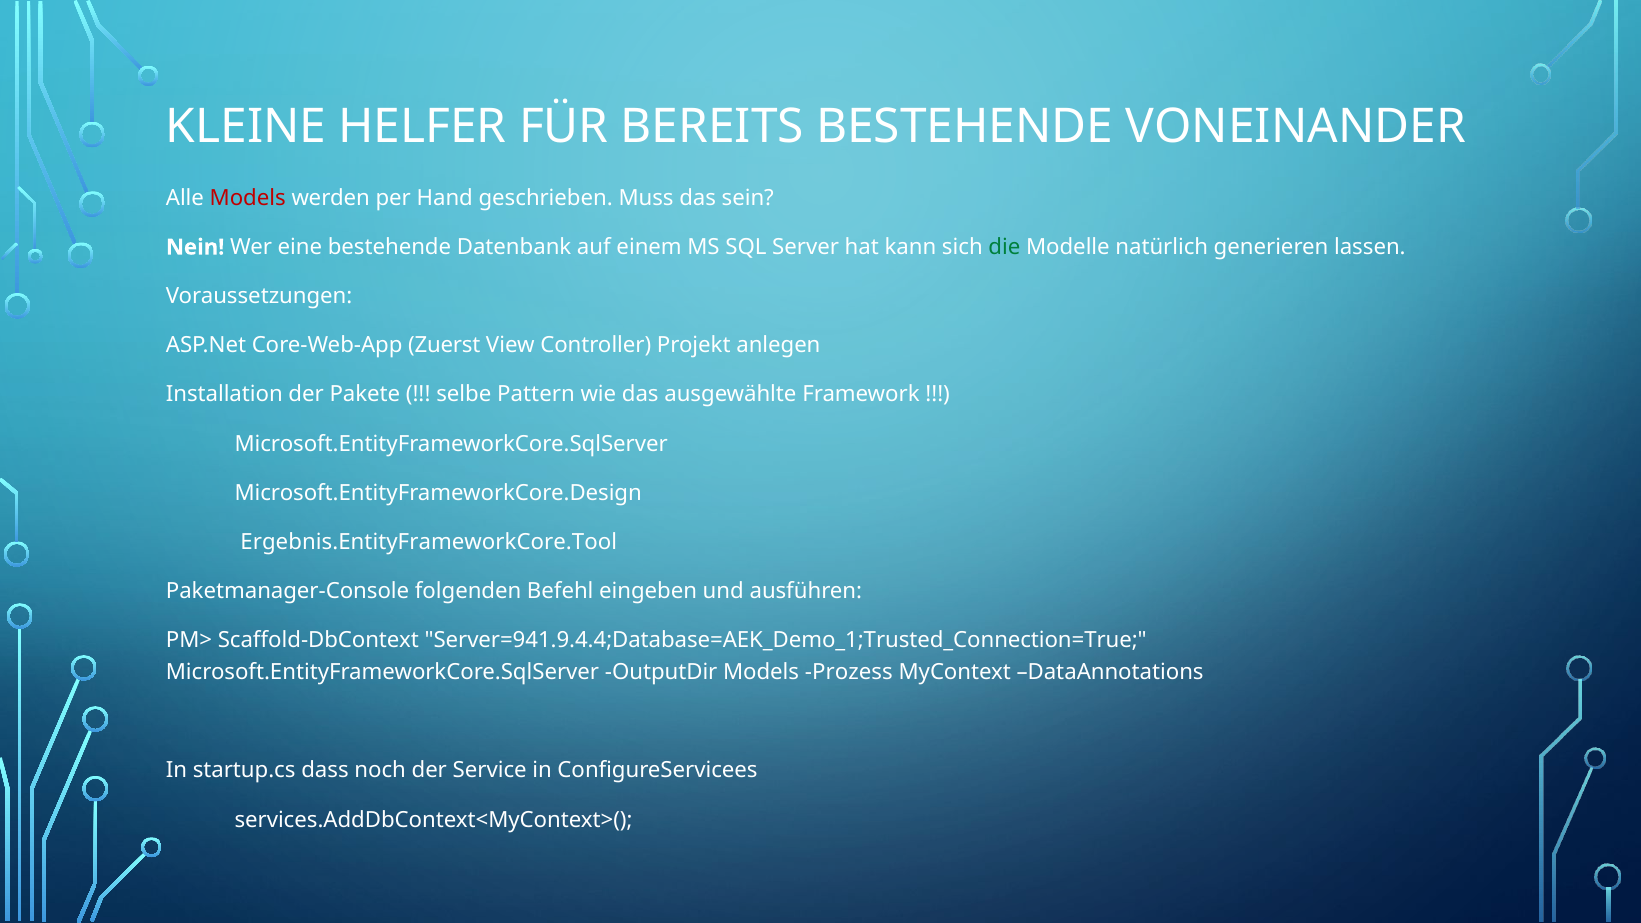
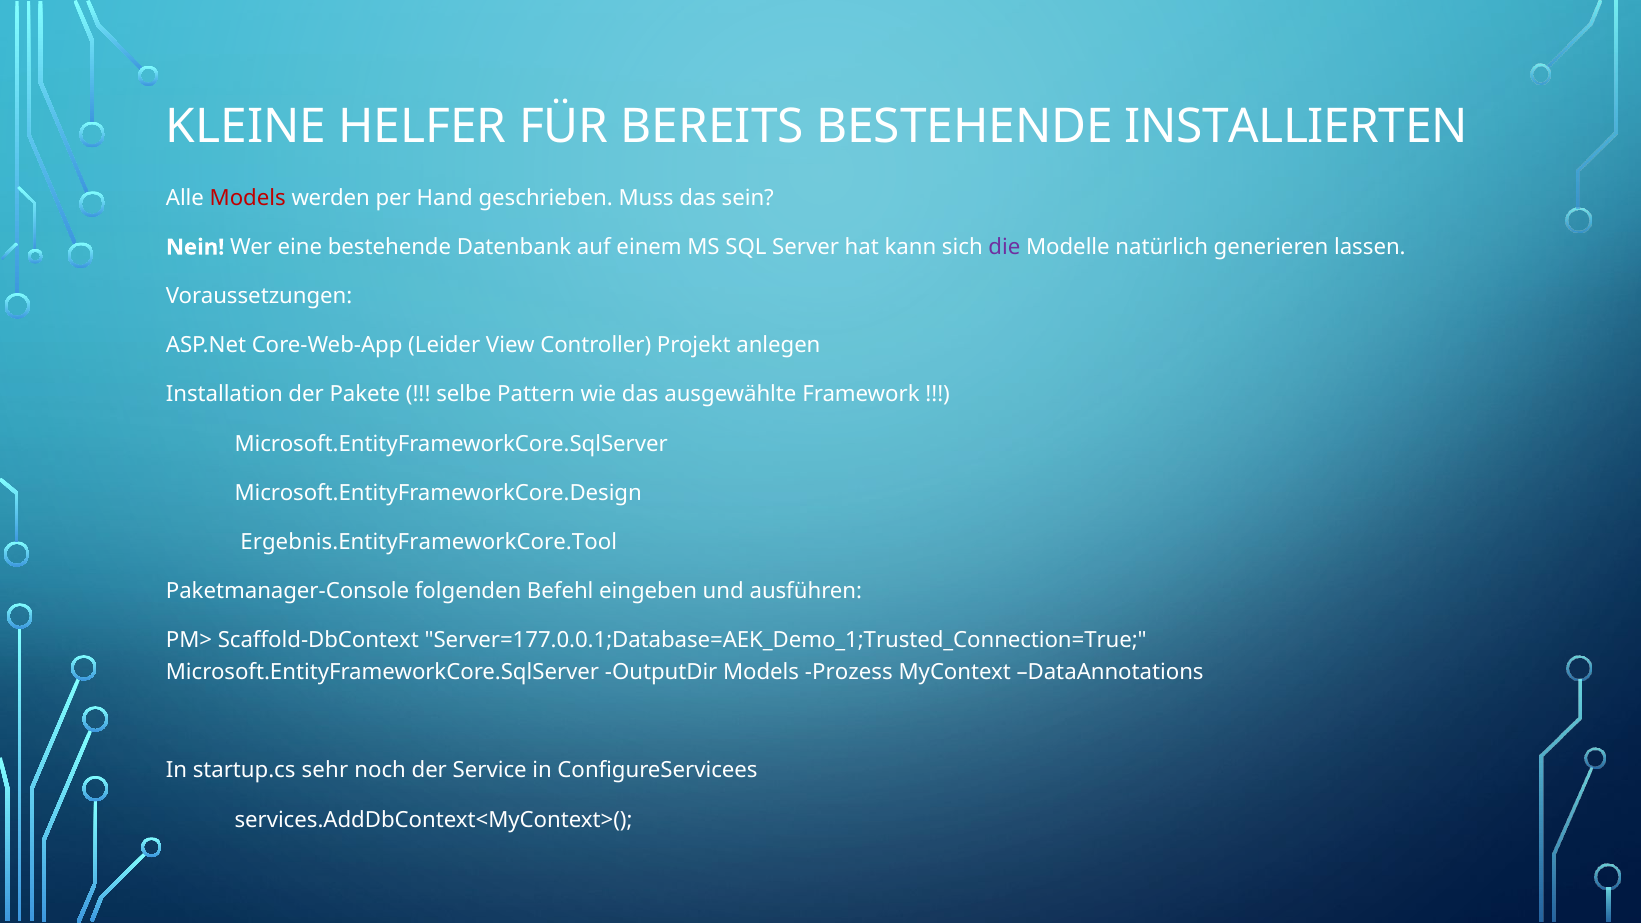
VONEINANDER: VONEINANDER -> INSTALLIERTEN (1296, 127)
die colour: green -> purple (1004, 247)
Zuerst: Zuerst -> Leider (444, 346)
Server=941.9.4.4;Database=AEK_Demo_1;Trusted_Connection=True: Server=941.9.4.4;Database=AEK_Demo_1;Trusted_Connection=True -> Server=177.0.0.1;Database=AEK_Demo_1;Trusted_Connection=True (786, 640)
dass: dass -> sehr (325, 771)
